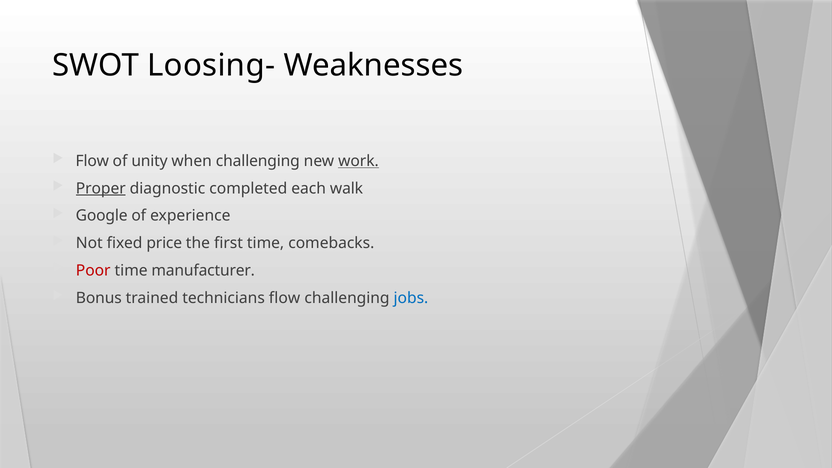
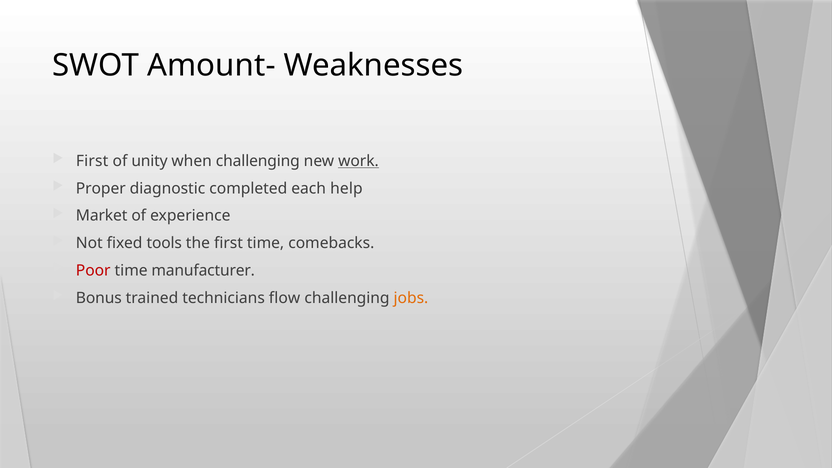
Loosing-: Loosing- -> Amount- (211, 66)
Flow: Flow -> First (92, 161)
Proper underline: present -> none (101, 188)
walk: walk -> help (346, 188)
Google: Google -> Market (102, 216)
price: price -> tools (164, 243)
jobs colour: blue -> orange (411, 298)
